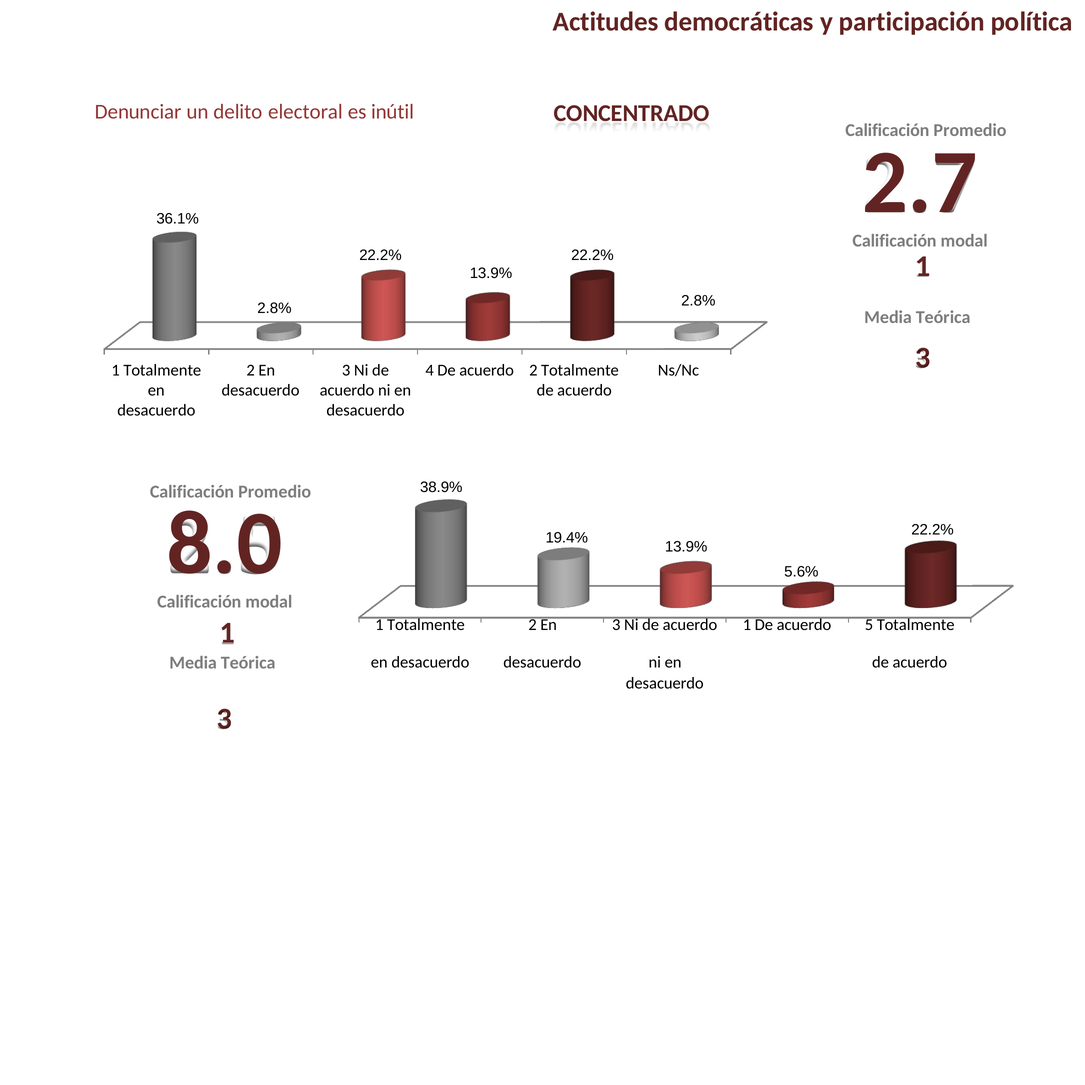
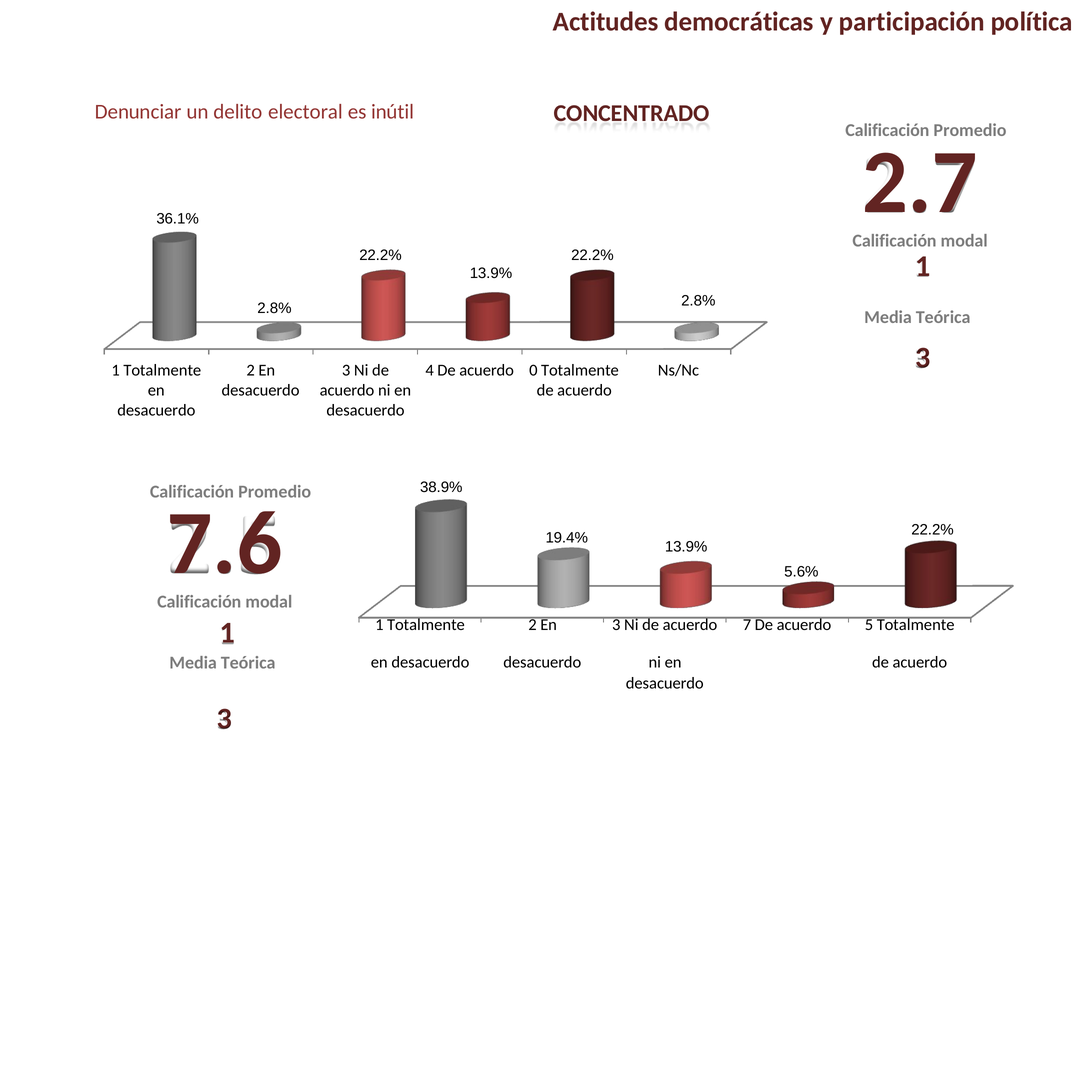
acuerdo 2: 2 -> 0 (533, 370)
8.0: 8.0 -> 7.6 (225, 544)
acuerdo 1: 1 -> 7 (747, 625)
